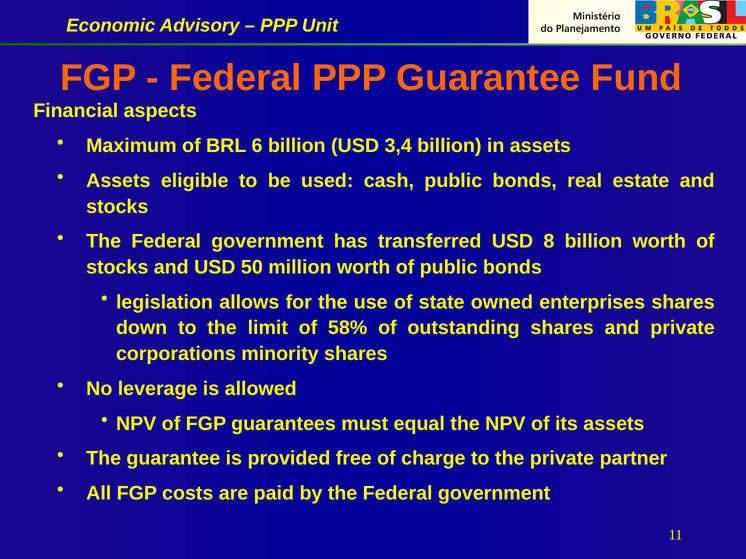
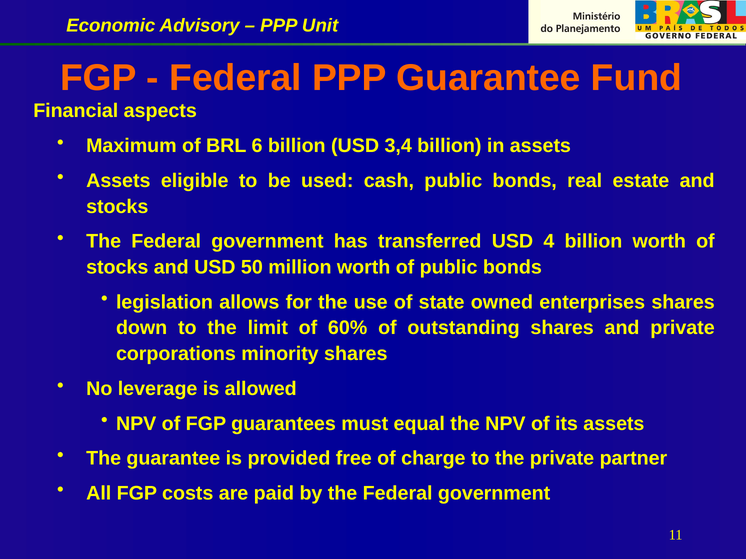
8: 8 -> 4 (549, 242)
58%: 58% -> 60% (348, 328)
